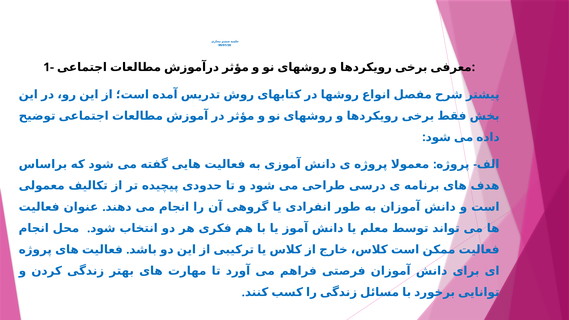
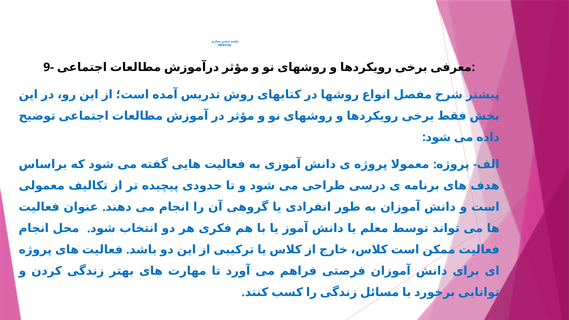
1-: 1- -> 9- (49, 67)
